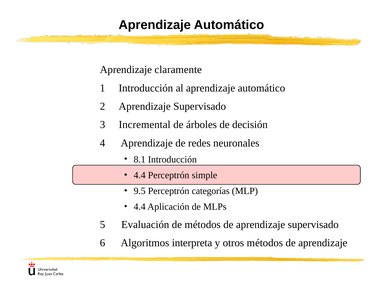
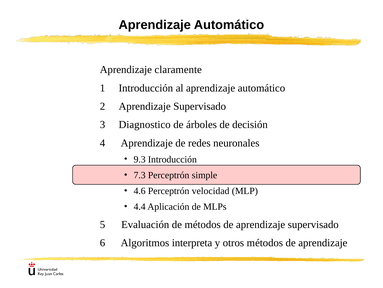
Incremental: Incremental -> Diagnostico (145, 124)
8.1: 8.1 -> 9.3 (140, 159)
4.4: 4.4 -> 7.3 (140, 175)
9.5: 9.5 -> 4.6 (140, 190)
categorías: categorías -> velocidad (211, 190)
